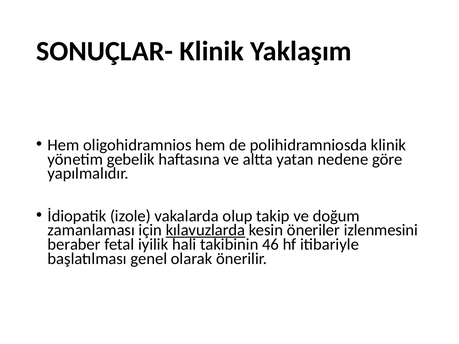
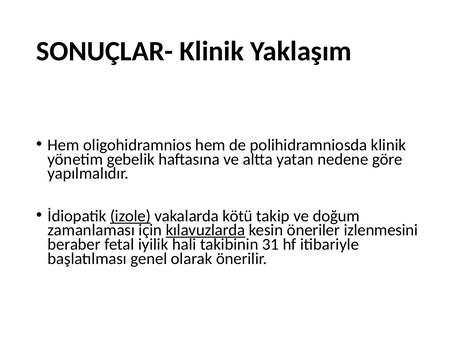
izole underline: none -> present (130, 216)
olup: olup -> kötü (238, 216)
46: 46 -> 31 (271, 245)
